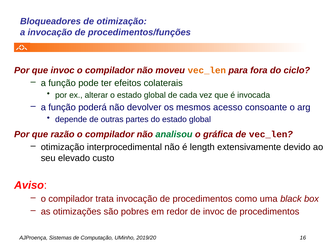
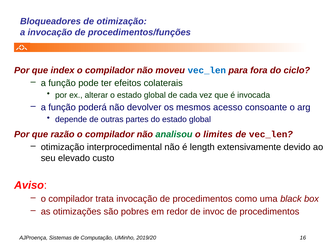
que invoc: invoc -> index (63, 70)
vec_len colour: orange -> blue (207, 70)
gráfica: gráfica -> limites (218, 134)
